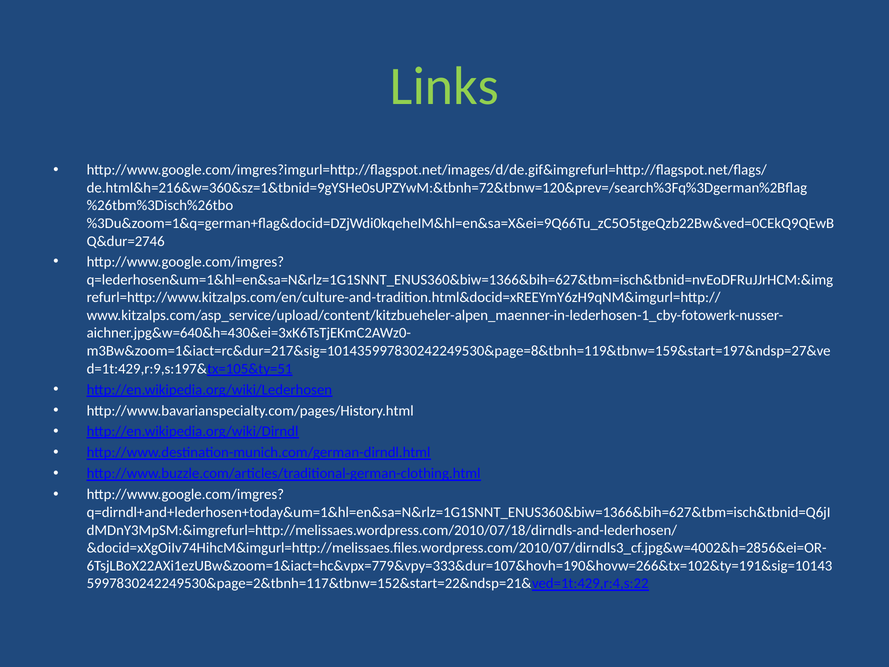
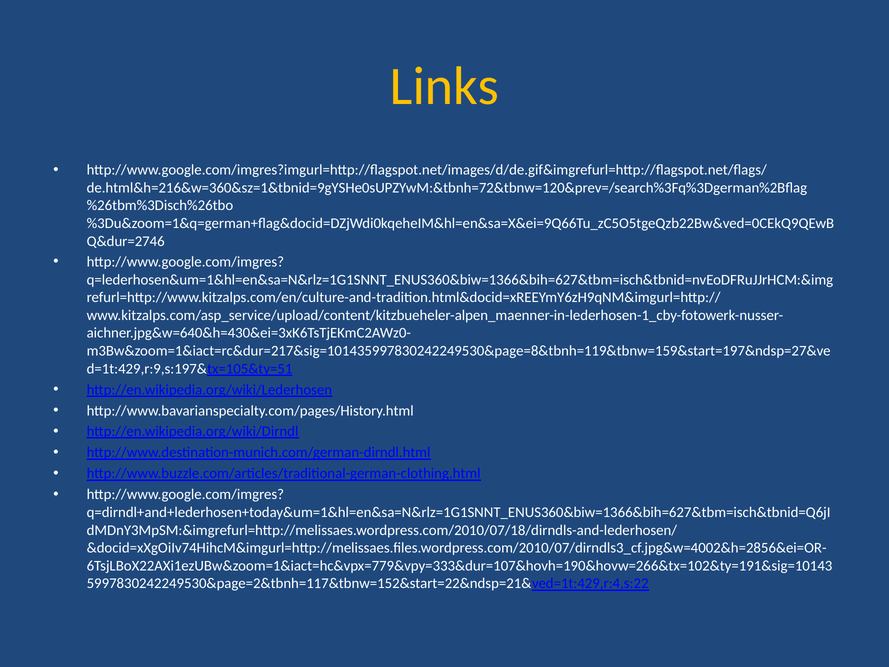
Links colour: light green -> yellow (444, 86)
